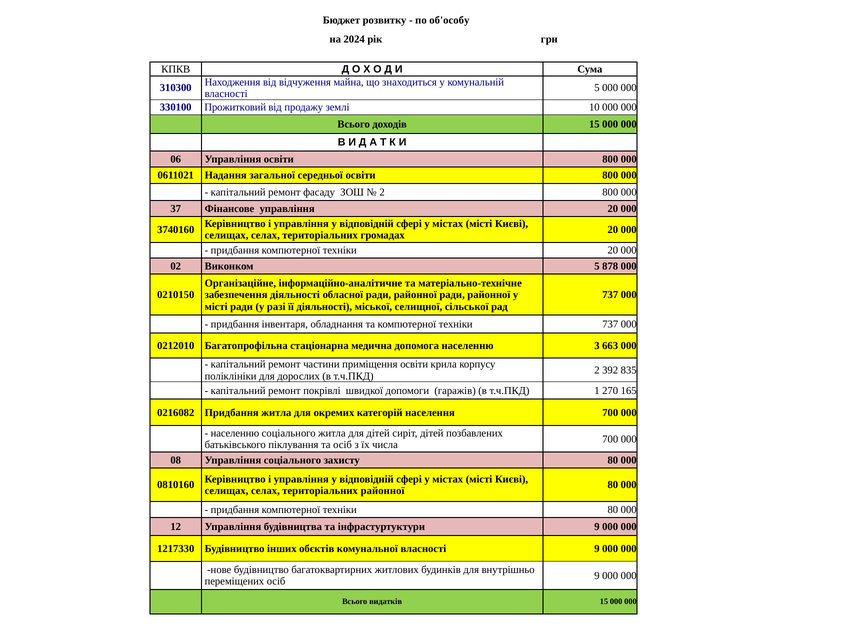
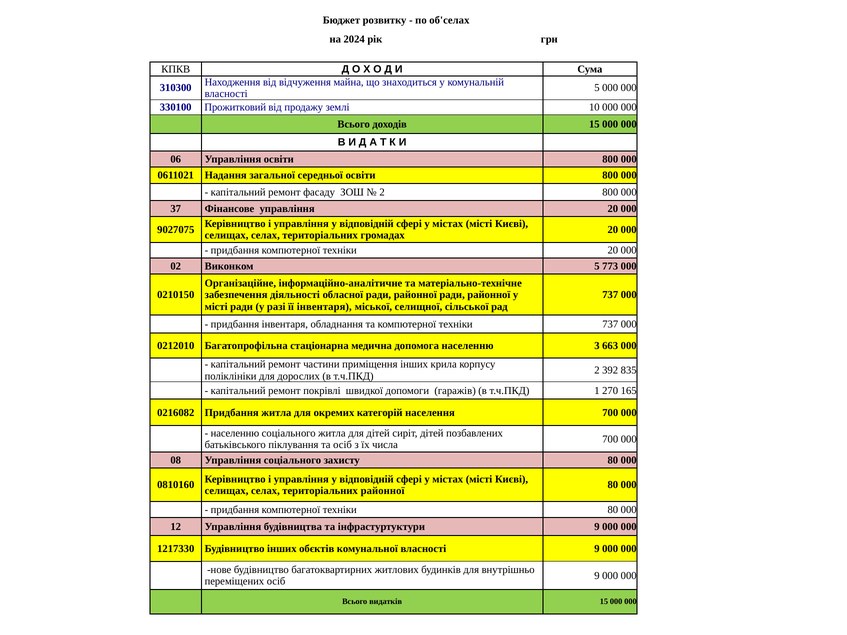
об'особу: об'особу -> об'селах (449, 21)
3740160: 3740160 -> 9027075 (176, 230)
878: 878 -> 773 (610, 267)
її діяльності: діяльності -> інвентаря (324, 307)
приміщення освіти: освіти -> інших (414, 365)
